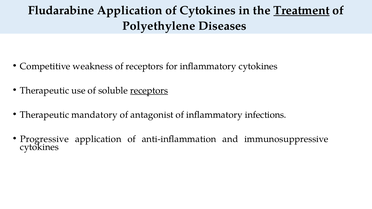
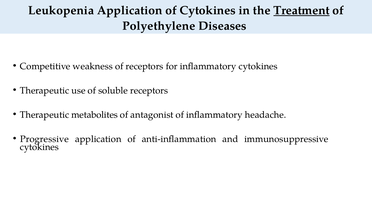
Fludarabine: Fludarabine -> Leukopenia (61, 10)
receptors underline: present -> none (149, 91)
mandatory: mandatory -> metabolites (95, 115)
infections: infections -> headache (266, 115)
